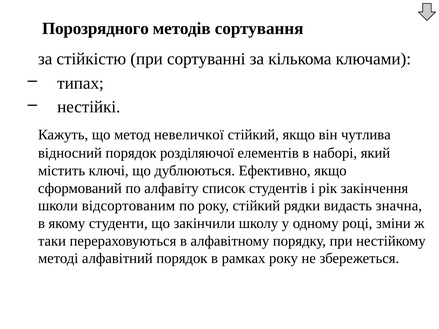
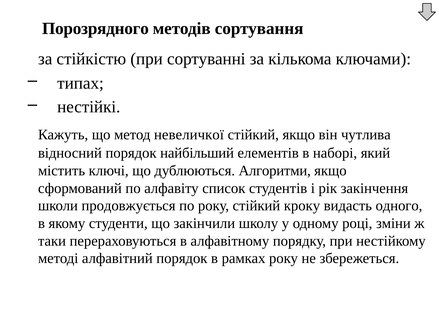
розділяючої: розділяючої -> найбільший (197, 153)
Ефективно: Ефективно -> Алгоритми (275, 171)
відсортованим: відсортованим -> продовжується (129, 206)
рядки: рядки -> кроку (302, 206)
значна: значна -> одного (399, 206)
